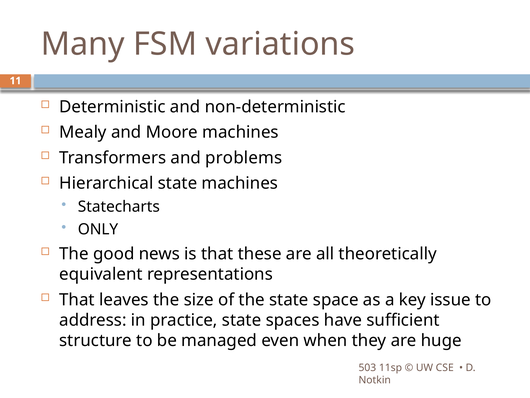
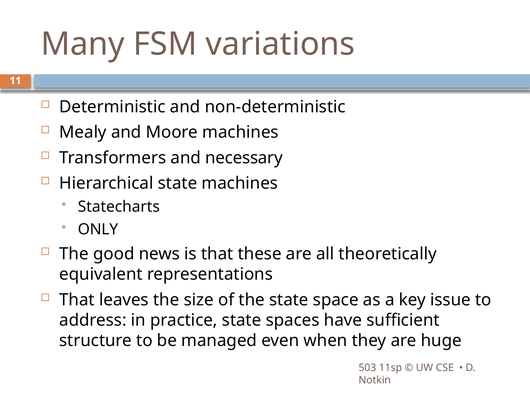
problems: problems -> necessary (244, 158)
